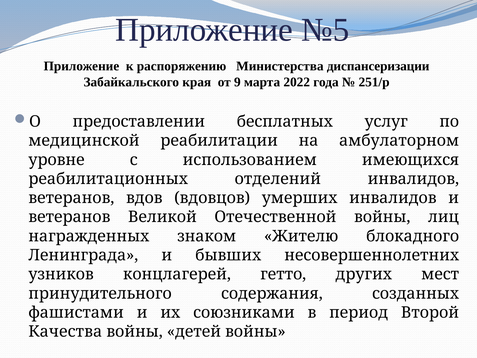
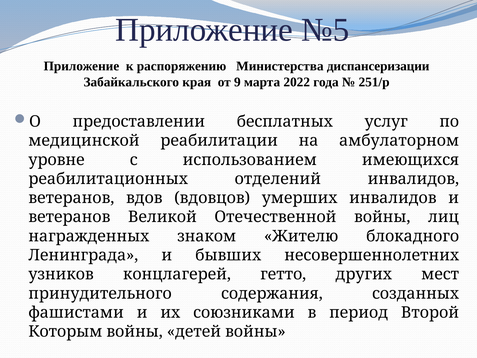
Качества: Качества -> Которым (65, 331)
